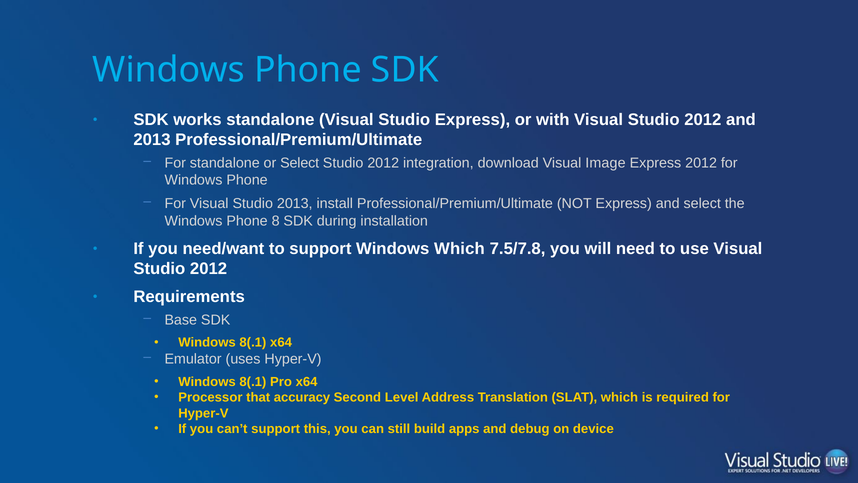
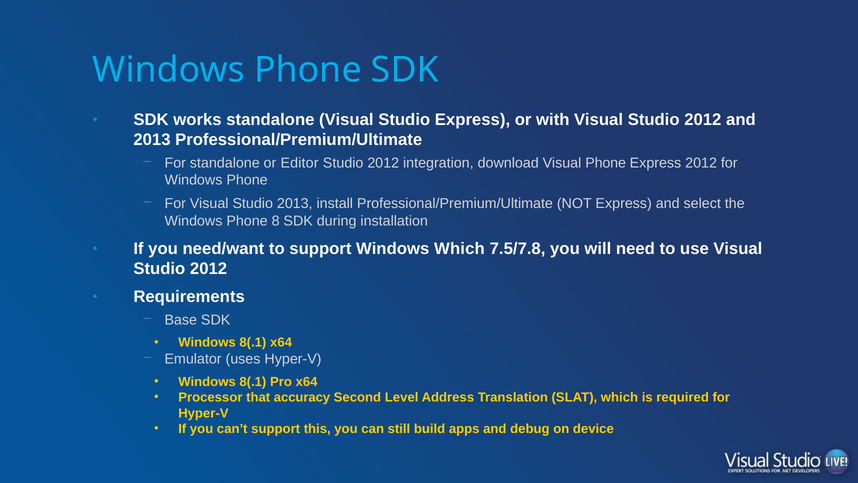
or Select: Select -> Editor (300, 163)
Visual Image: Image -> Phone (606, 163)
